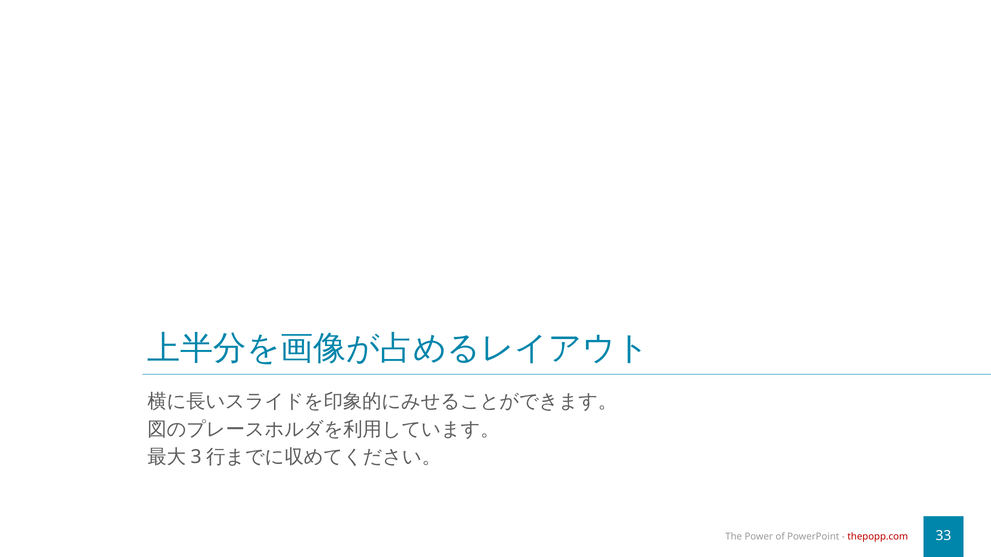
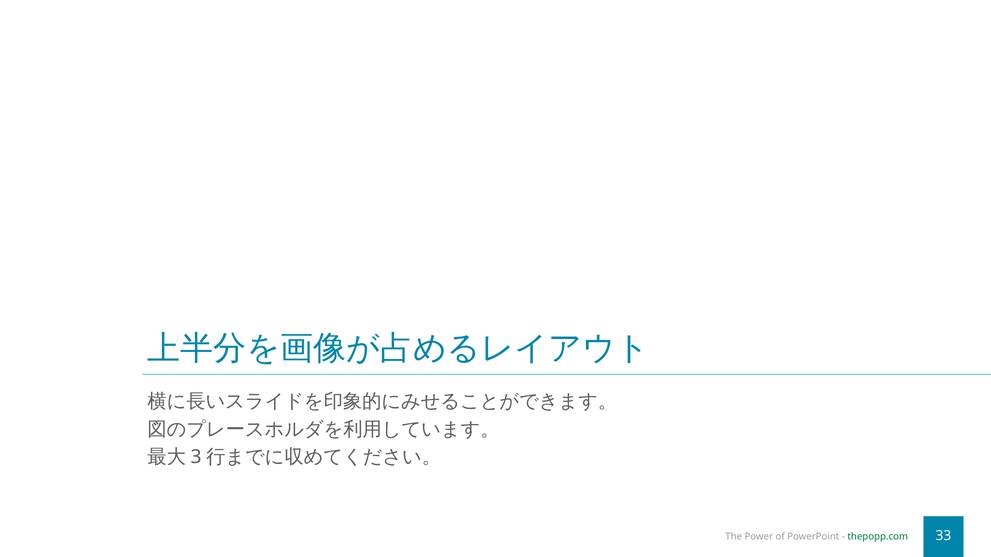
thepopp.com colour: red -> green (878, 537)
